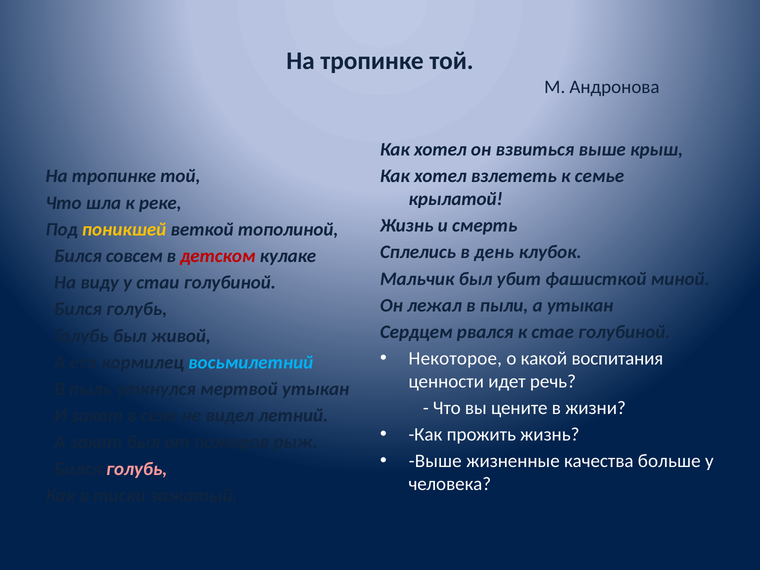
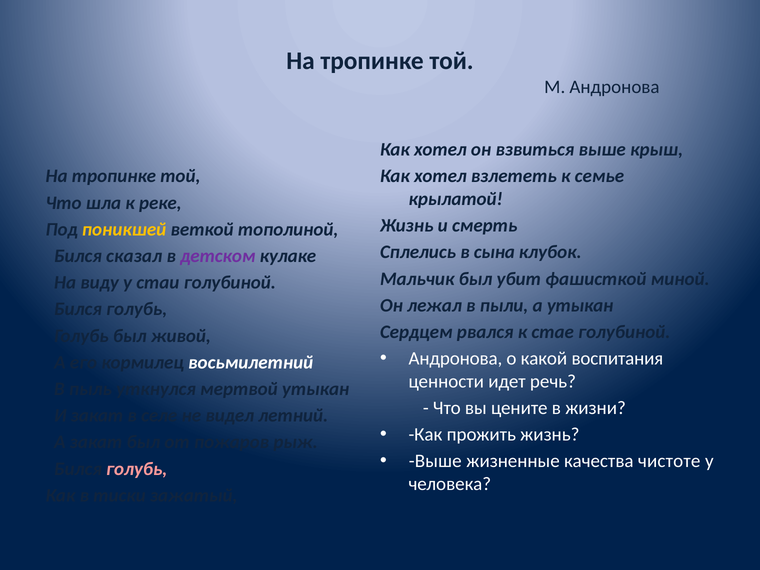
день: день -> сына (494, 252)
совсем: совсем -> сказал (134, 256)
детском colour: red -> purple (218, 256)
Некоторое: Некоторое -> Андронова (455, 359)
восьмилетний colour: light blue -> white (251, 362)
больше: больше -> чистоте (669, 461)
